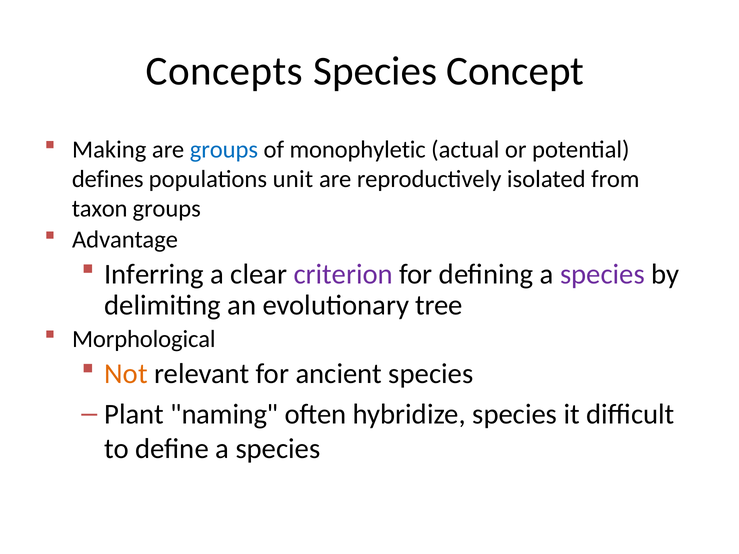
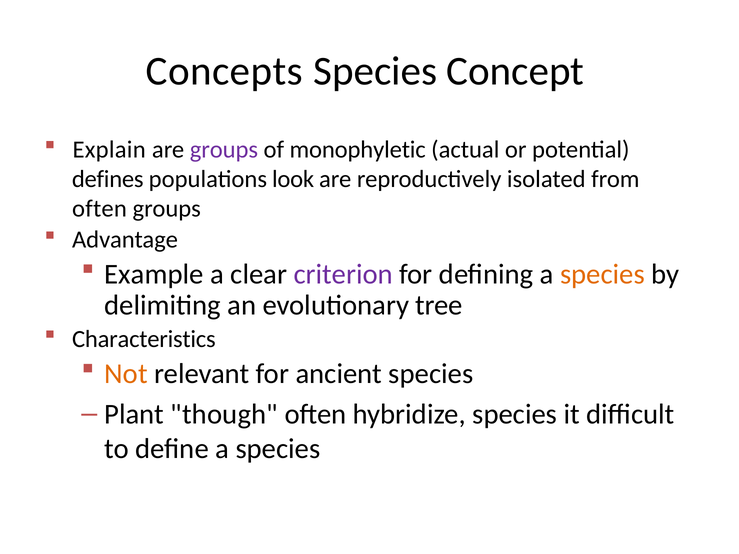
Making: Making -> Explain (109, 150)
groups colour: blue -> purple (224, 150)
unit: unit -> look (293, 179)
taxon: taxon -> often (99, 209)
Inferring: Inferring -> Example (154, 274)
species colour: purple -> orange (602, 274)
Morphological: Morphological -> Characteristics (144, 339)
naming: naming -> though (224, 414)
